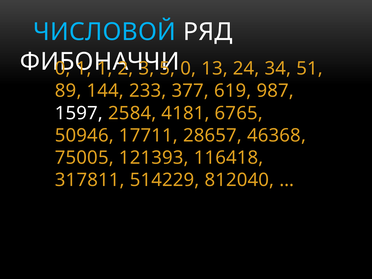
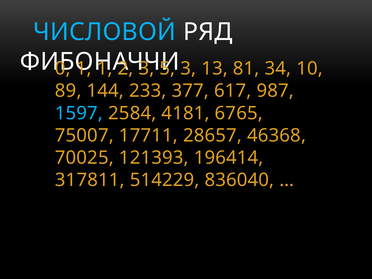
0: 0 -> 3 (188, 68)
24: 24 -> 81 (246, 68)
51: 51 -> 10 (310, 68)
619: 619 -> 617 (233, 91)
1597 colour: white -> light blue (79, 113)
50946: 50946 -> 75007 (84, 135)
75005: 75005 -> 70025 (84, 158)
116418: 116418 -> 196414 (229, 158)
812040: 812040 -> 836040 (239, 180)
